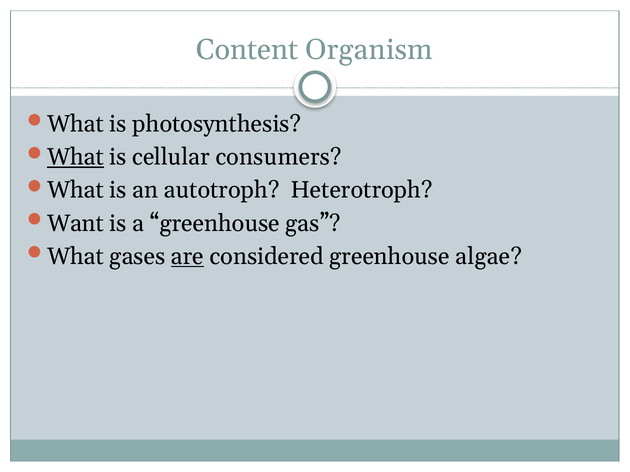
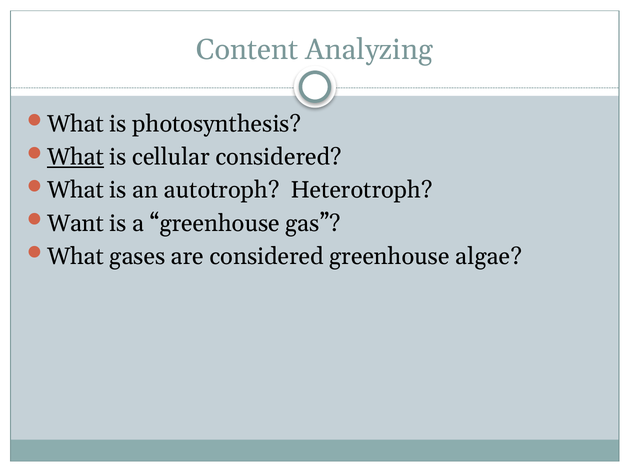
Organism: Organism -> Analyzing (369, 50)
cellular consumers: consumers -> considered (279, 157)
are underline: present -> none (187, 257)
